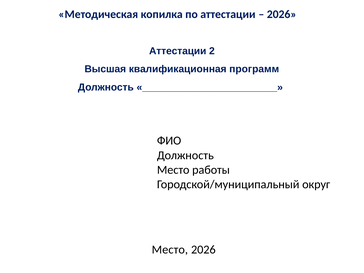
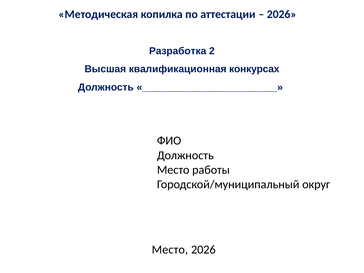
Аттестации: Аттестации -> Разработка (178, 51)
программ: программ -> конкурсах (254, 69)
